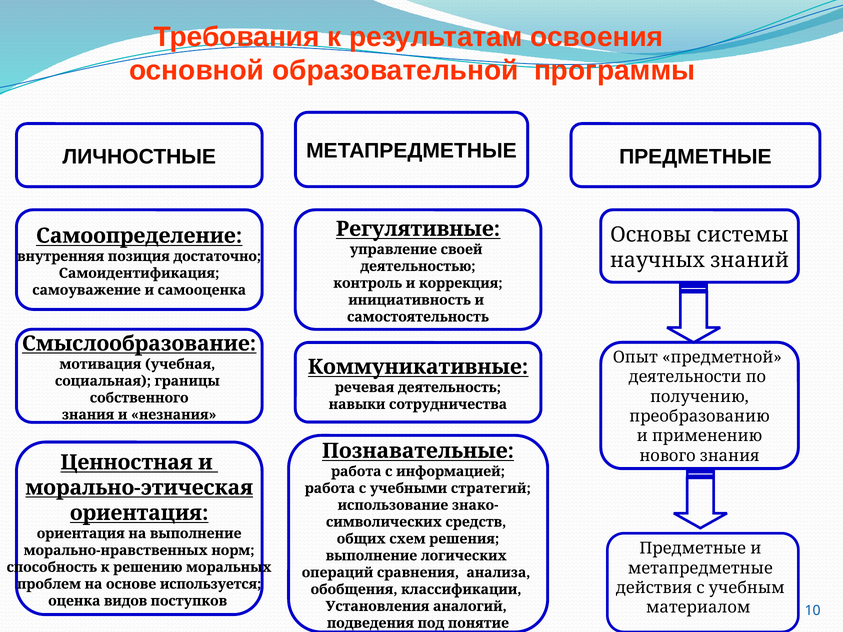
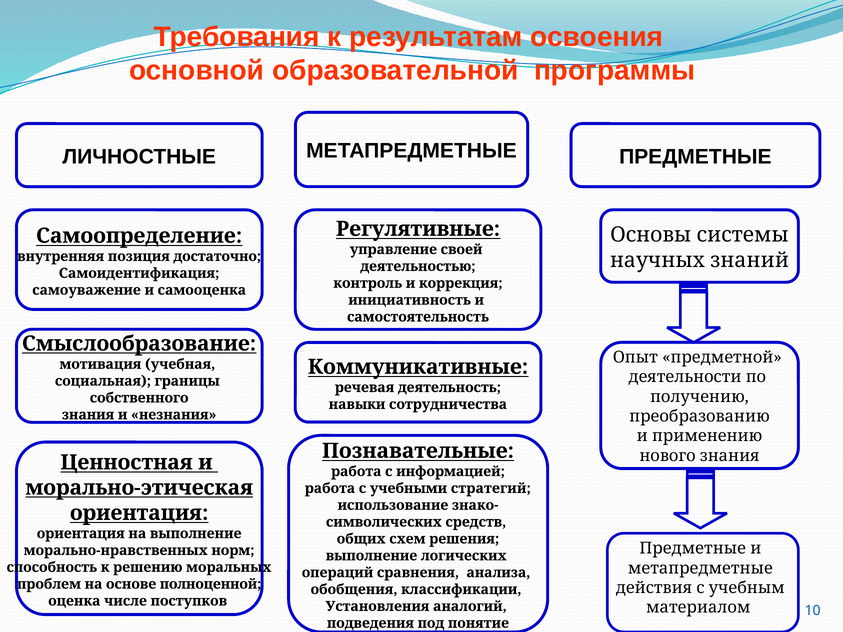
используется: используется -> полноценной (211, 584)
видов: видов -> числе (125, 601)
